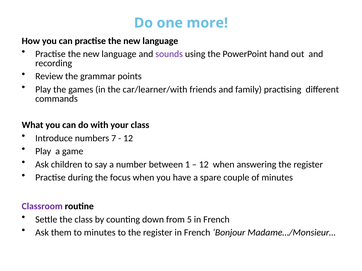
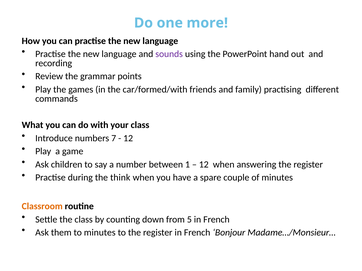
car/learner/with: car/learner/with -> car/formed/with (155, 90)
focus: focus -> think (120, 178)
Classroom colour: purple -> orange (42, 207)
